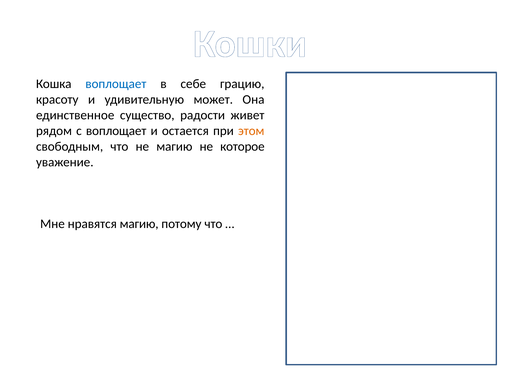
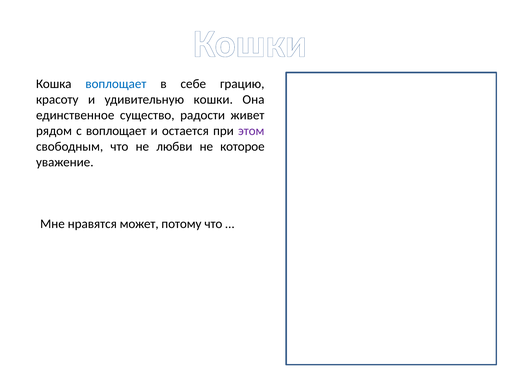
удивительную может: может -> кошки (213, 100)
этом colour: orange -> purple (251, 131)
не магию: магию -> любви (174, 147)
нравятся магию: магию -> может (139, 224)
